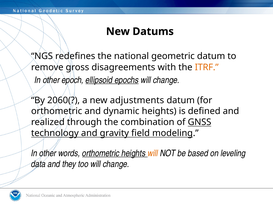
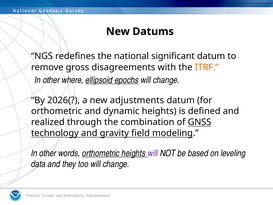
geometric: geometric -> significant (173, 56)
epoch: epoch -> where (73, 80)
2060(: 2060( -> 2026( (64, 100)
will colour: orange -> purple (153, 153)
